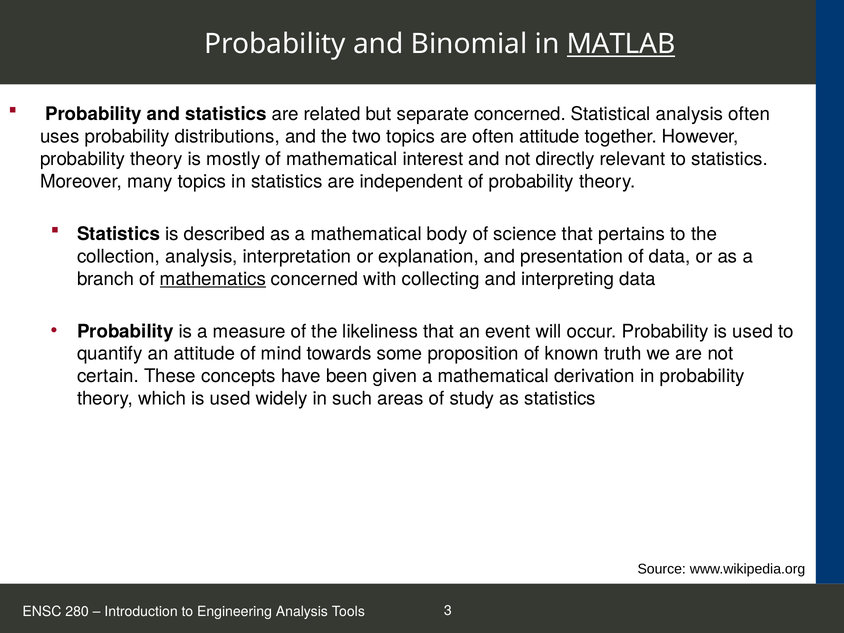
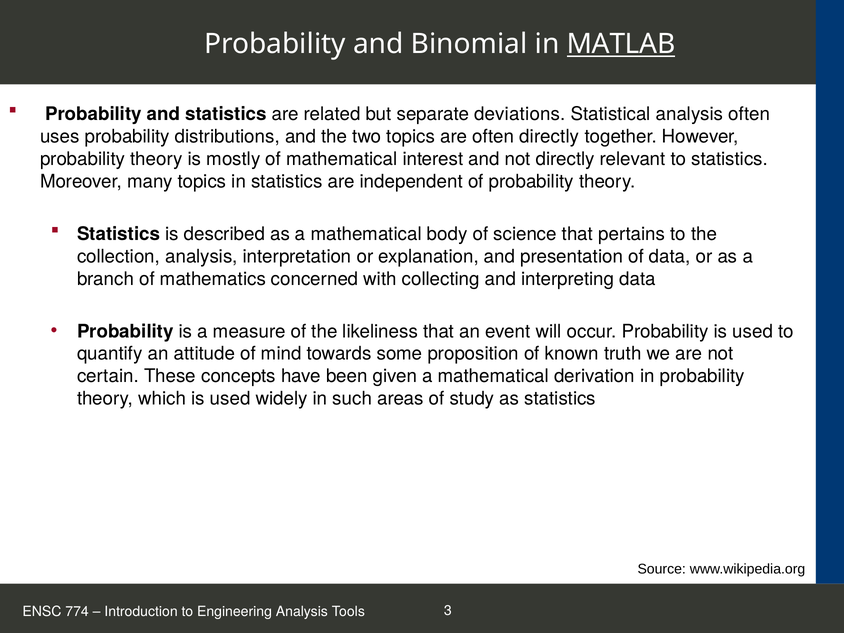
separate concerned: concerned -> deviations (520, 114)
often attitude: attitude -> directly (549, 136)
mathematics underline: present -> none (213, 279)
280: 280 -> 774 (77, 611)
